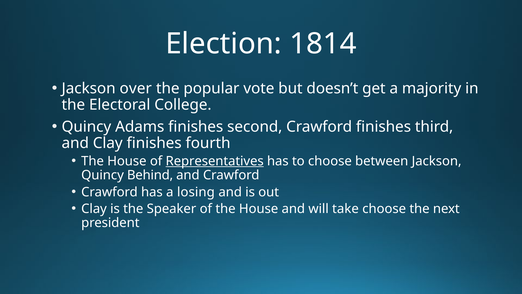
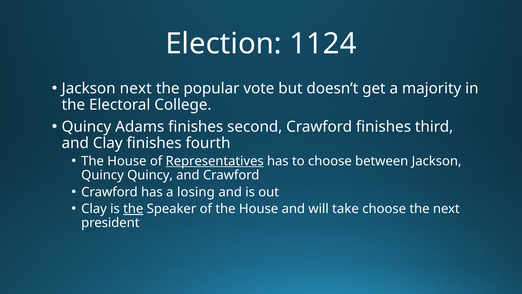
1814: 1814 -> 1124 (323, 44)
Jackson over: over -> next (136, 88)
Quincy Behind: Behind -> Quincy (150, 175)
the underline: none -> present (133, 209)
